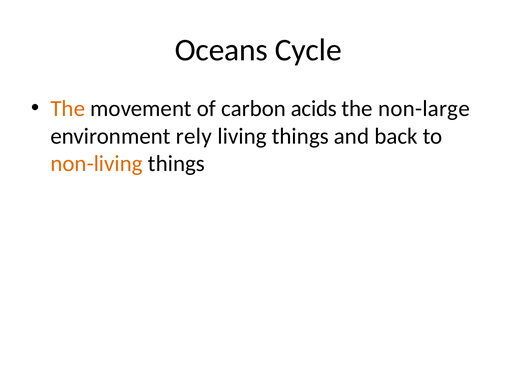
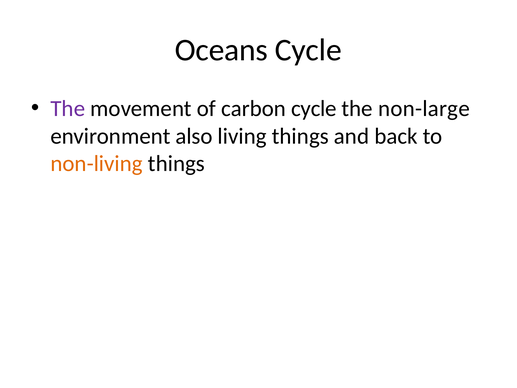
The colour: orange -> purple (68, 108)
carbon acids: acids -> cycle (314, 108)
rely: rely -> also (194, 136)
